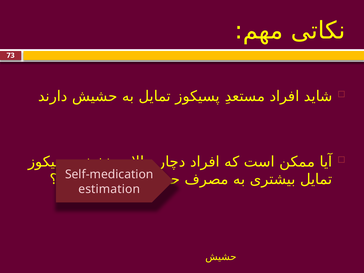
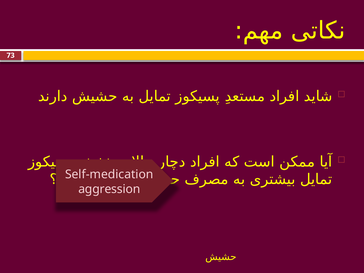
estimation: estimation -> aggression (109, 189)
